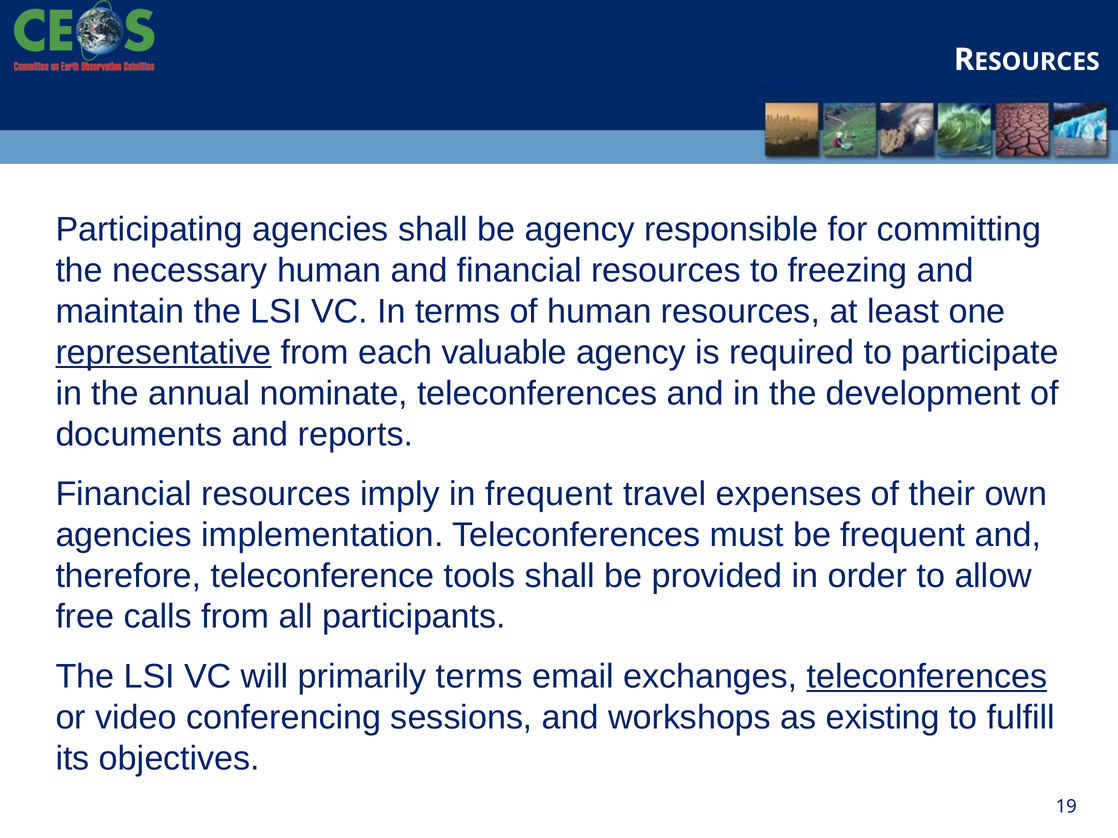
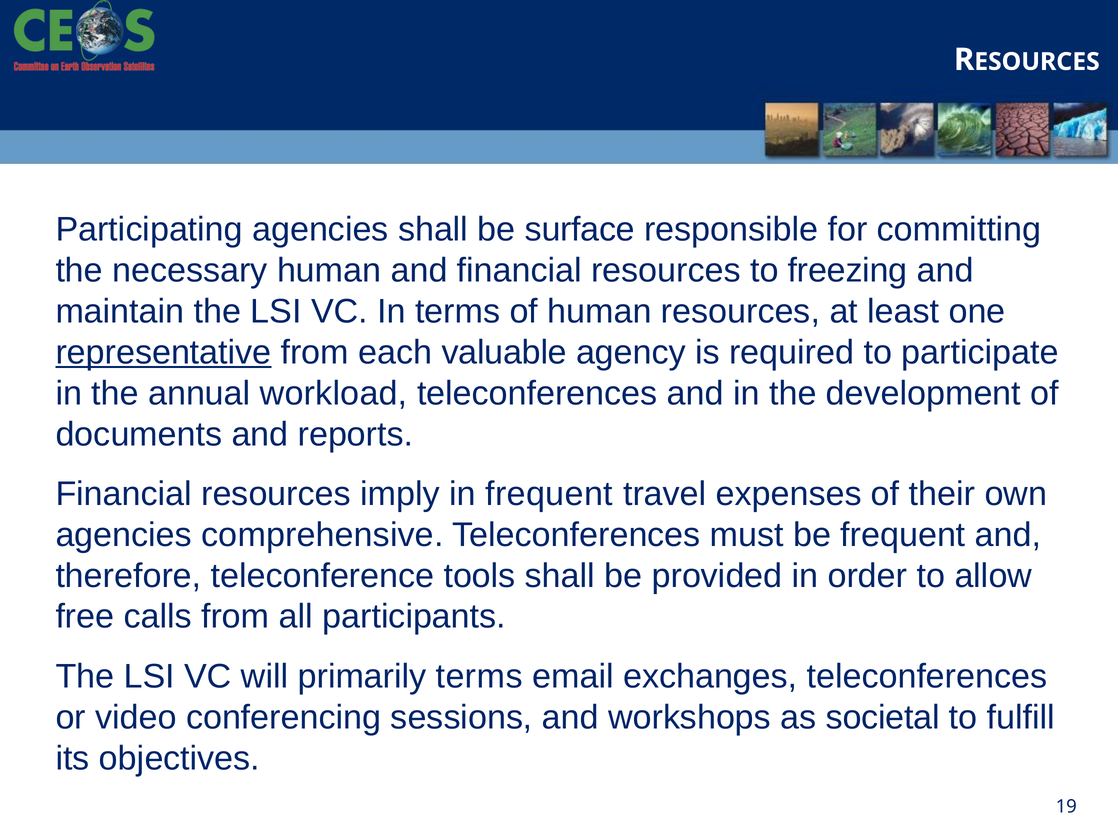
be agency: agency -> surface (580, 230)
nominate: nominate -> workload (334, 394)
implementation: implementation -> comprehensive (322, 535)
teleconferences underline: present -> none (927, 677)
existing: existing -> societal (883, 718)
